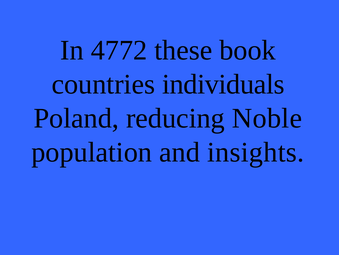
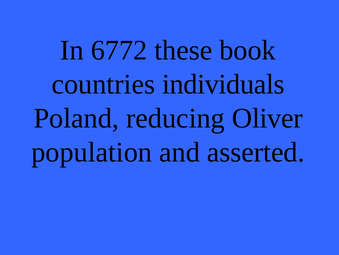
4772: 4772 -> 6772 (119, 50)
Noble: Noble -> Oliver (267, 118)
insights: insights -> asserted (256, 152)
